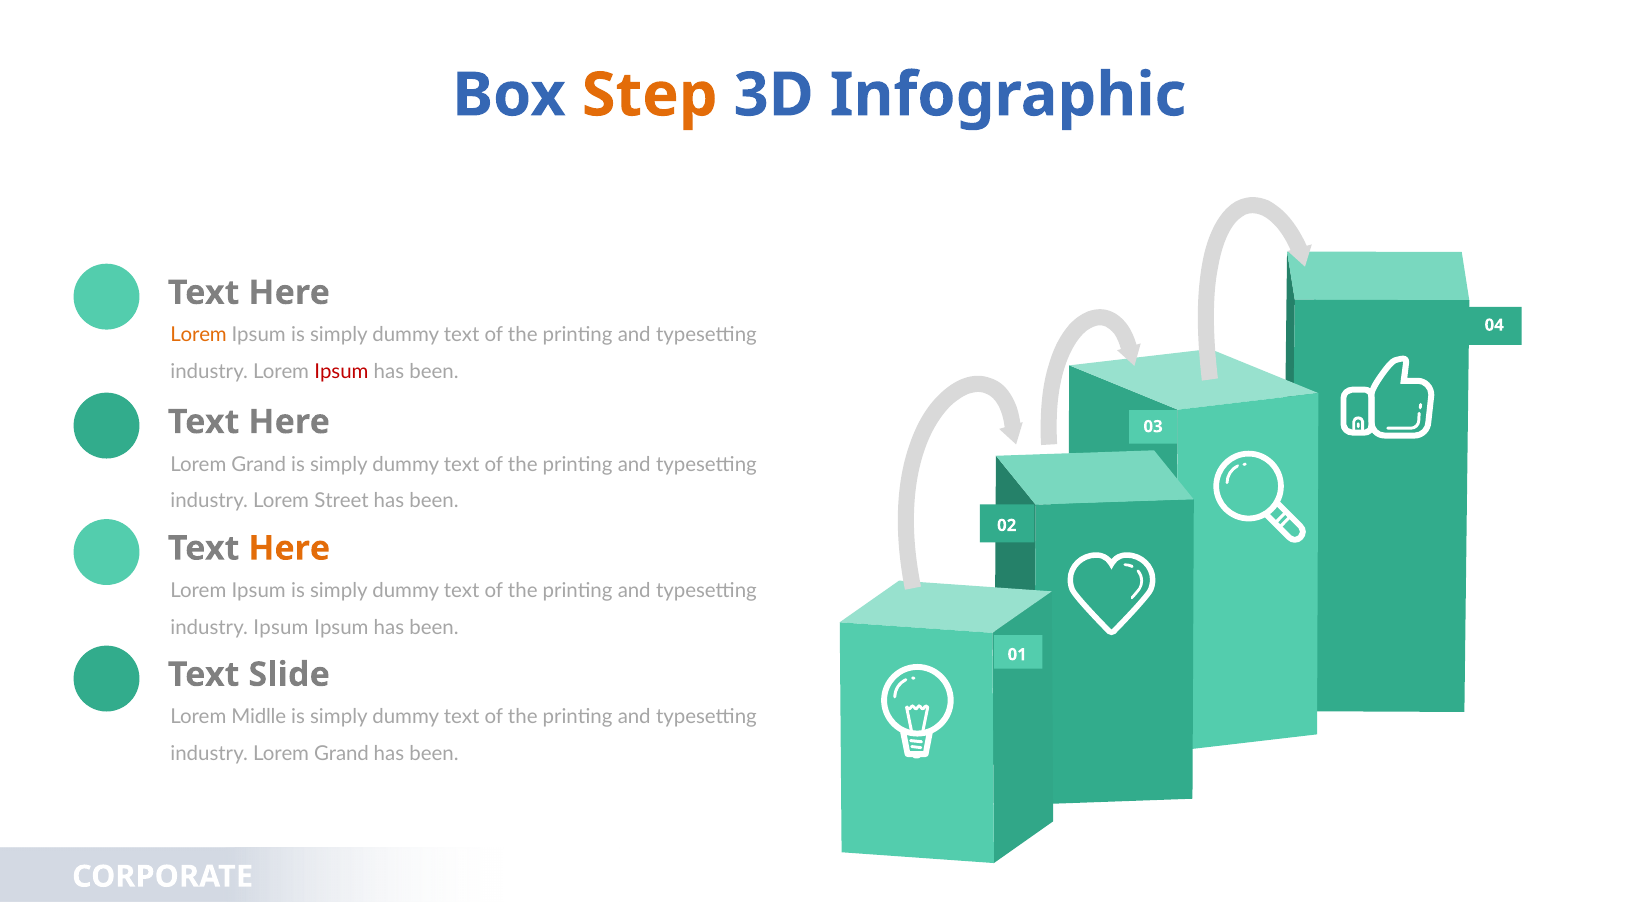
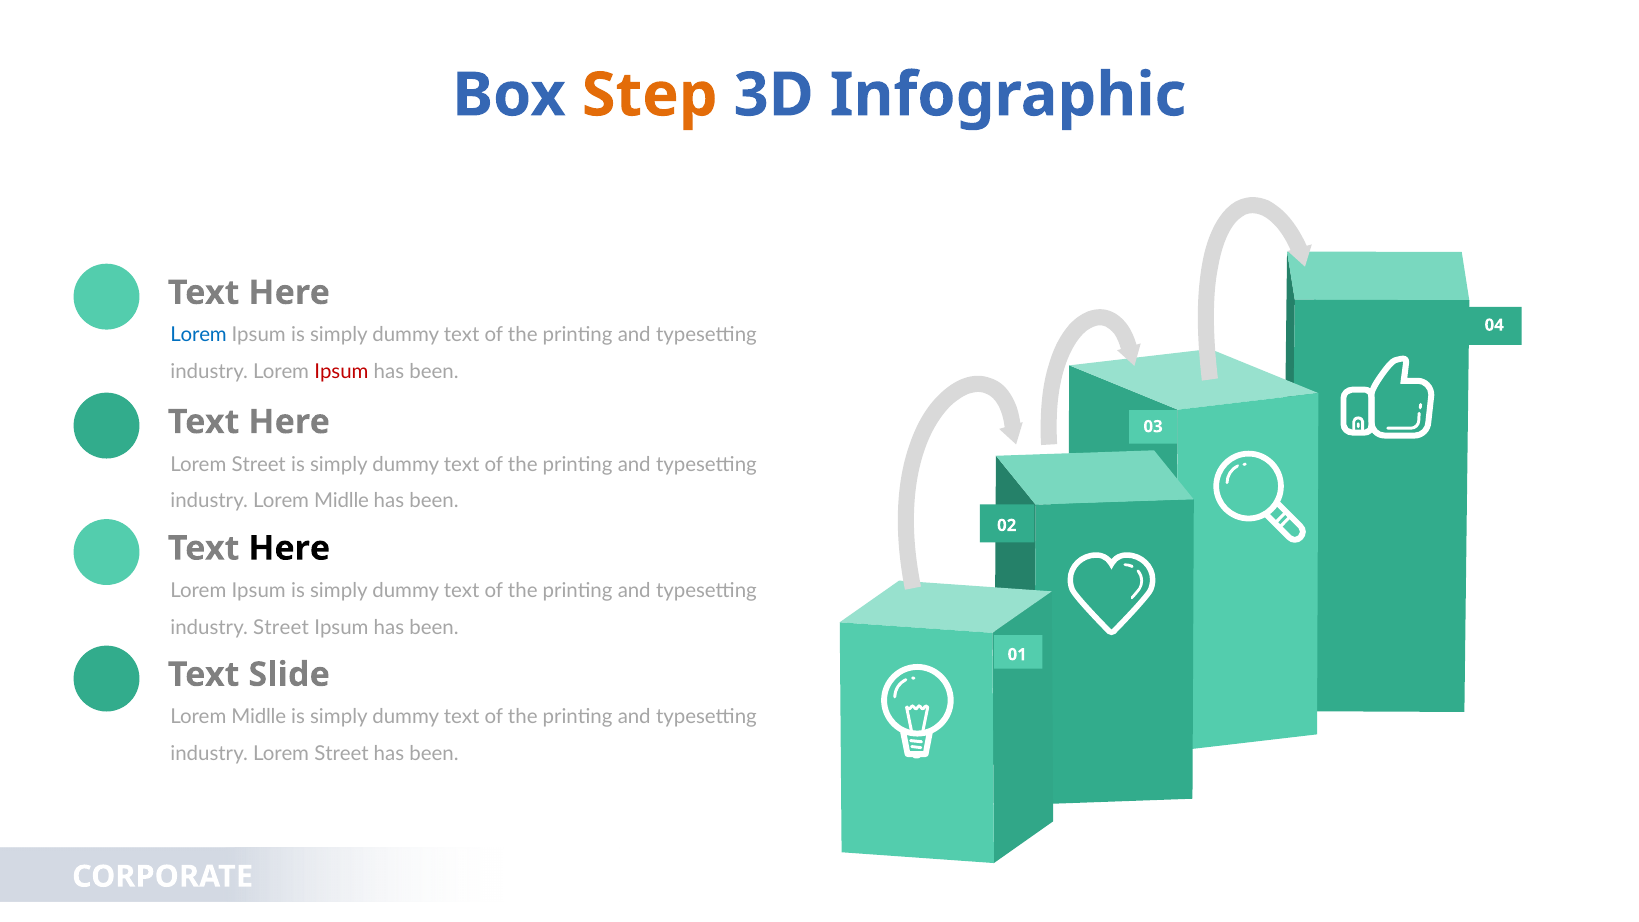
Lorem colour: orange -> blue (199, 335)
Grand: Grand -> Street (259, 464)
industry Lorem Street: Street -> Midlle (342, 501)
Here colour: orange -> black (289, 548)
industry Ipsum: Ipsum -> Street (281, 628)
industry Lorem Grand: Grand -> Street (341, 754)
